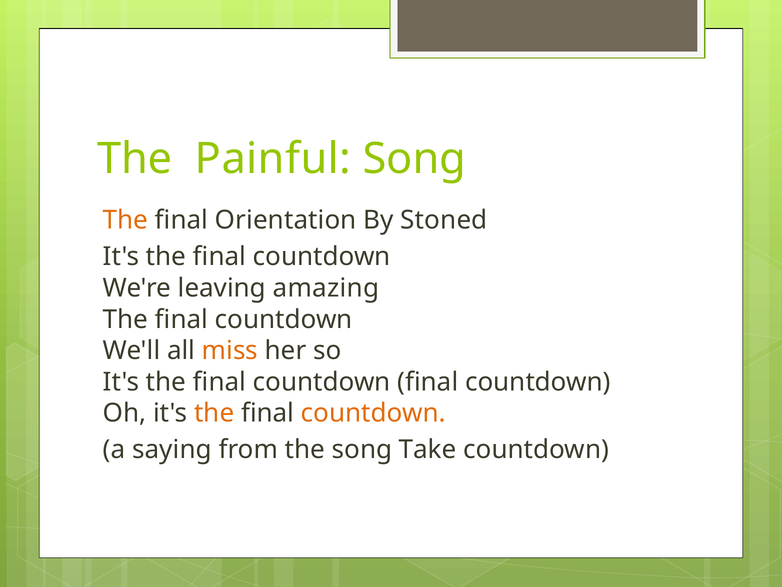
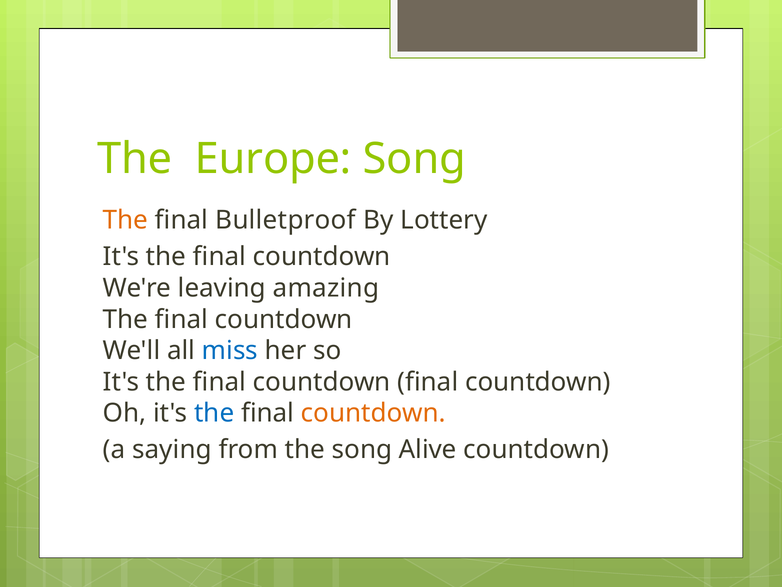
Painful: Painful -> Europe (273, 159)
Orientation: Orientation -> Bulletproof (286, 220)
Stoned: Stoned -> Lottery (444, 220)
miss colour: orange -> blue (230, 350)
the colour: orange -> blue (214, 413)
Take: Take -> Alive (428, 449)
